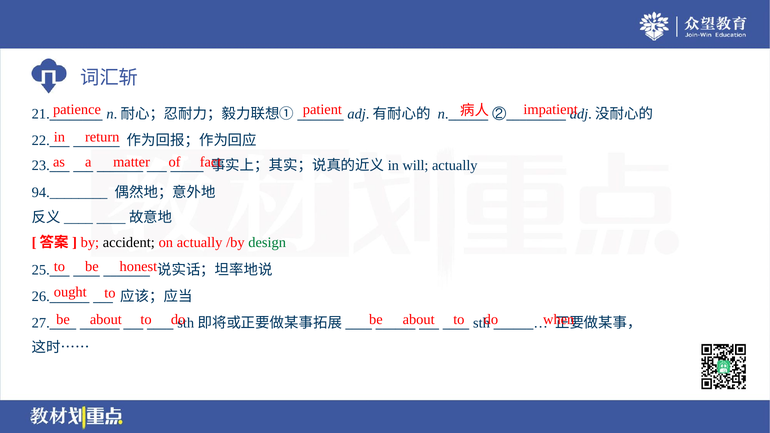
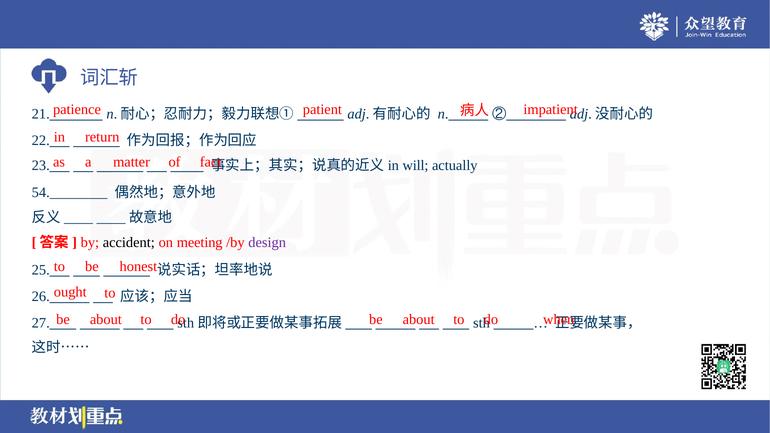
94.________: 94.________ -> 54.________ (70, 193)
on actually: actually -> meeting (200, 242)
design colour: green -> purple (267, 242)
